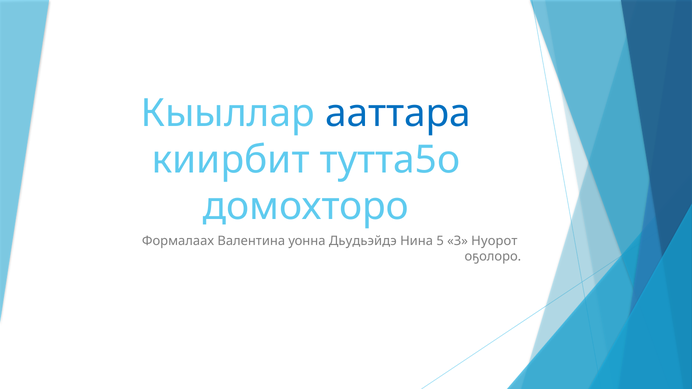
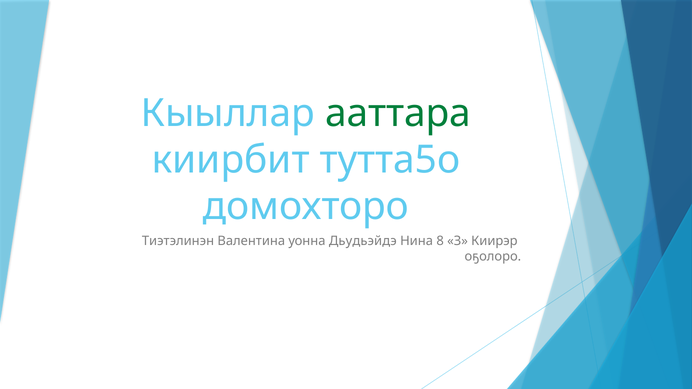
ааттара colour: blue -> green (398, 113)
Формалаах: Формалаах -> Тиэтэлинэн (178, 241)
5: 5 -> 8 (440, 241)
Нуорот: Нуорот -> Киирэр (494, 241)
